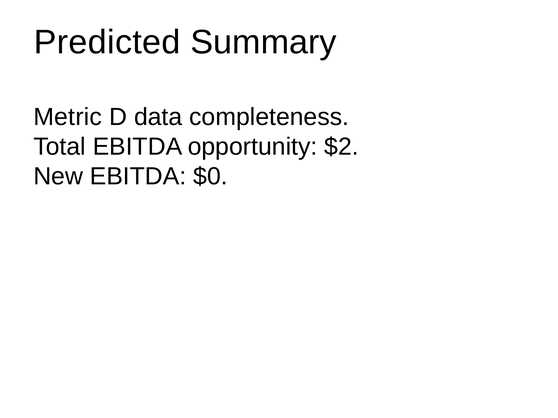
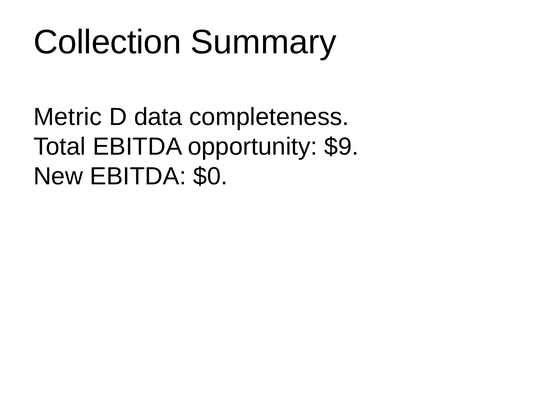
Predicted: Predicted -> Collection (107, 42)
$2: $2 -> $9 (341, 147)
